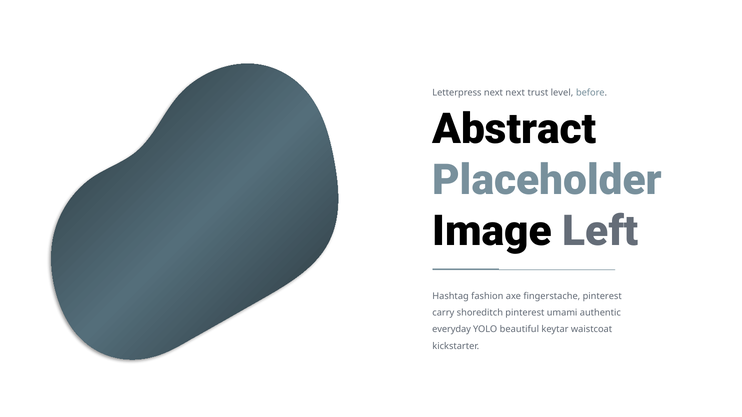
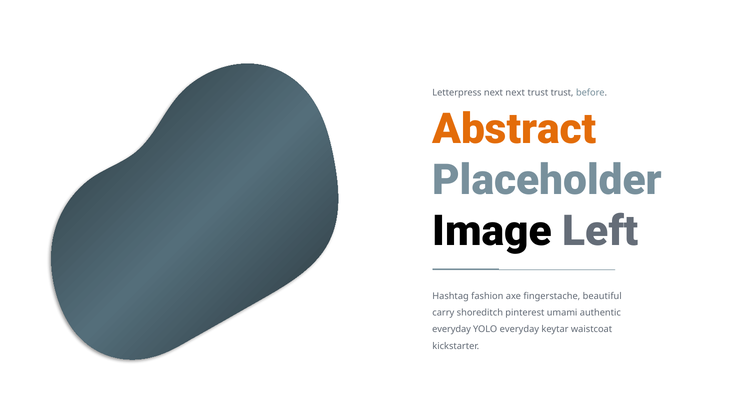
trust level: level -> trust (562, 93)
Abstract colour: black -> orange (514, 129)
fingerstache pinterest: pinterest -> beautiful (602, 296)
YOLO beautiful: beautiful -> everyday (519, 330)
